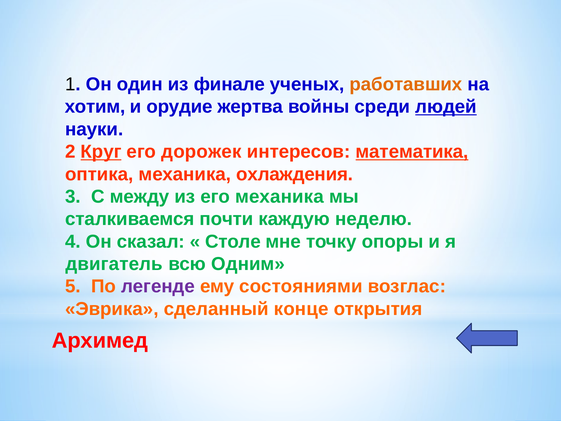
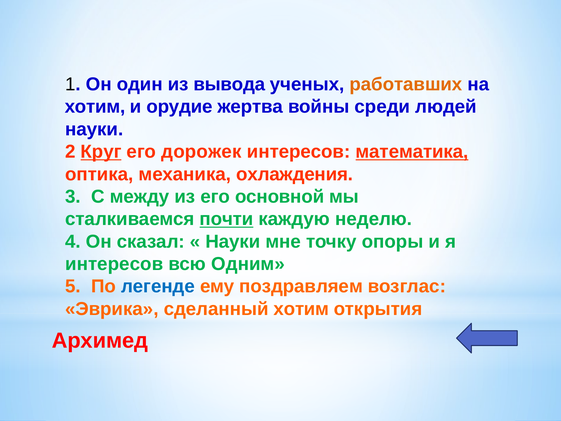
финале: финале -> вывода (229, 84)
людей underline: present -> none (446, 107)
его механика: механика -> основной (280, 197)
почти underline: none -> present (227, 219)
Столе: Столе -> Науки (233, 241)
двигатель: двигатель -> интересов (114, 264)
легенде colour: purple -> blue (158, 286)
состояниями: состояниями -> поздравляем (301, 286)
сделанный конце: конце -> хотим (301, 309)
